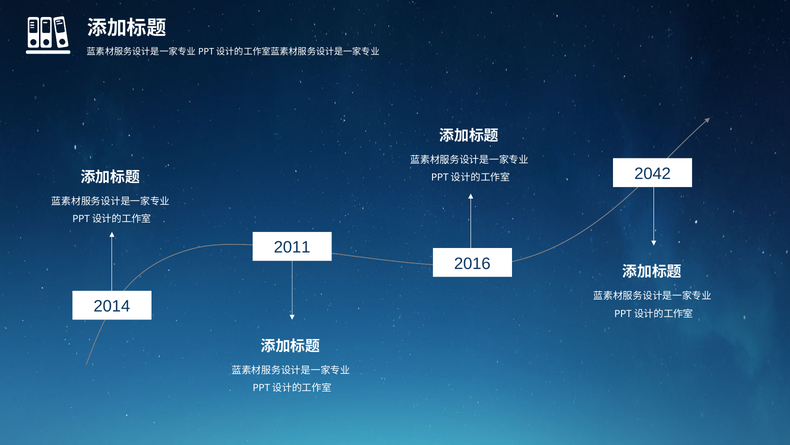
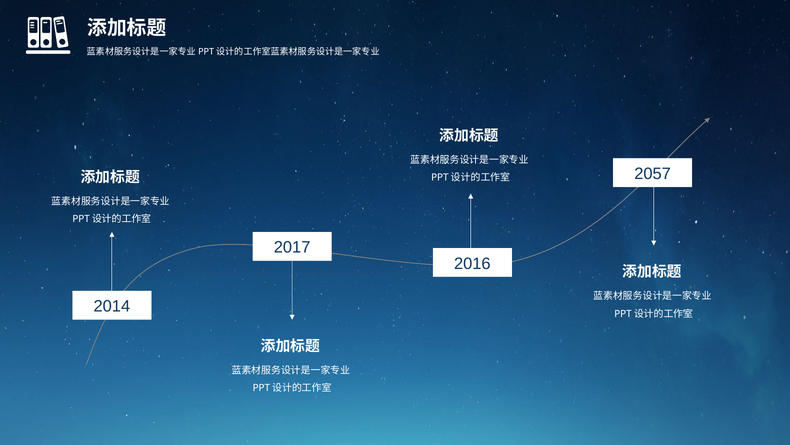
2042: 2042 -> 2057 (653, 174)
2011: 2011 -> 2017 (292, 247)
